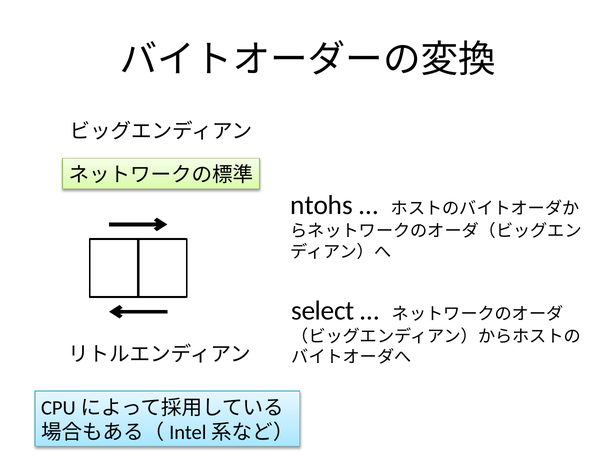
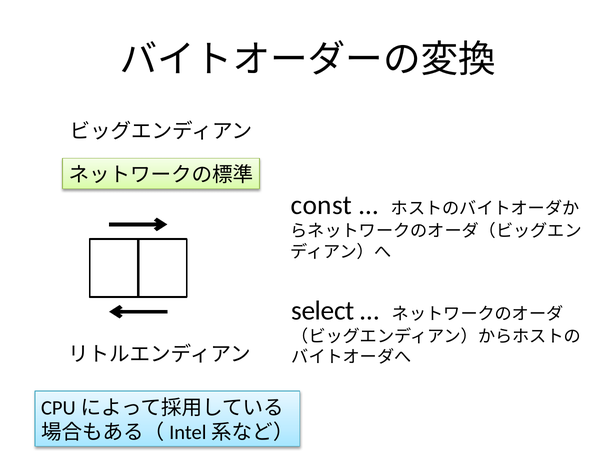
ntohs: ntohs -> const (321, 205)
